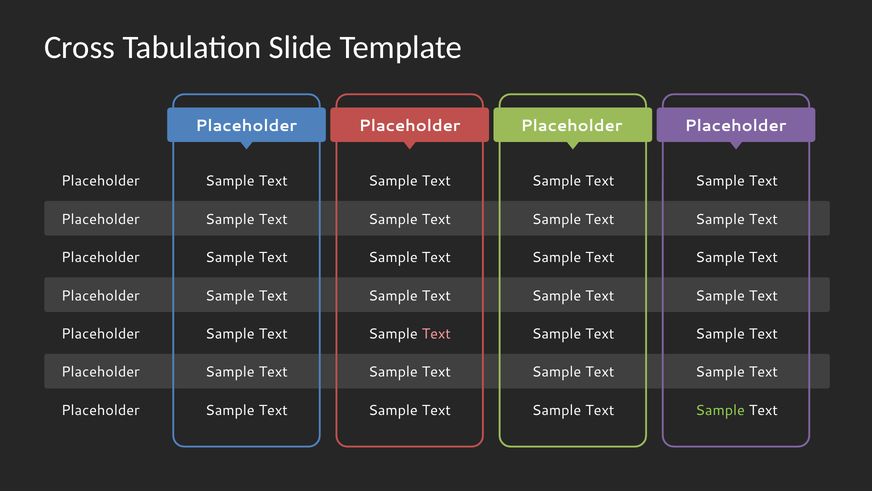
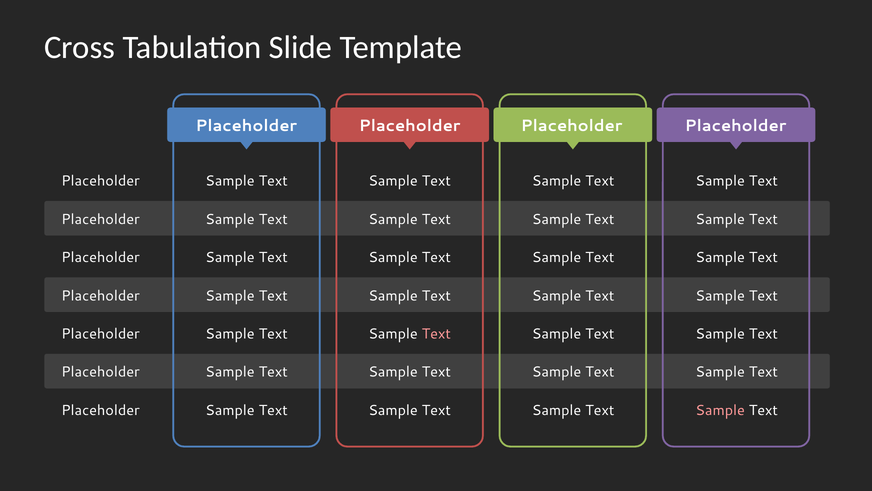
Sample colour: light green -> pink (720, 410)
